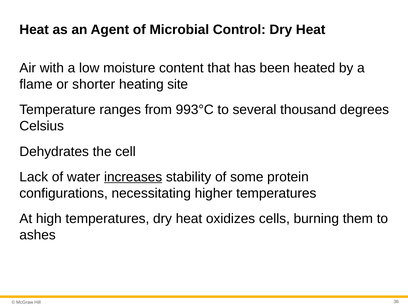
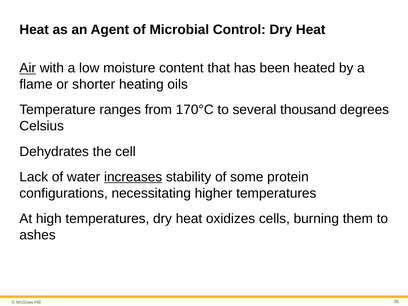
Air underline: none -> present (28, 68)
site: site -> oils (178, 84)
993°C: 993°C -> 170°C (195, 110)
